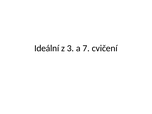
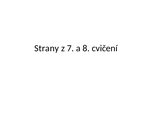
Ideální: Ideální -> Strany (47, 48)
3: 3 -> 7 (70, 48)
7: 7 -> 8 (86, 48)
